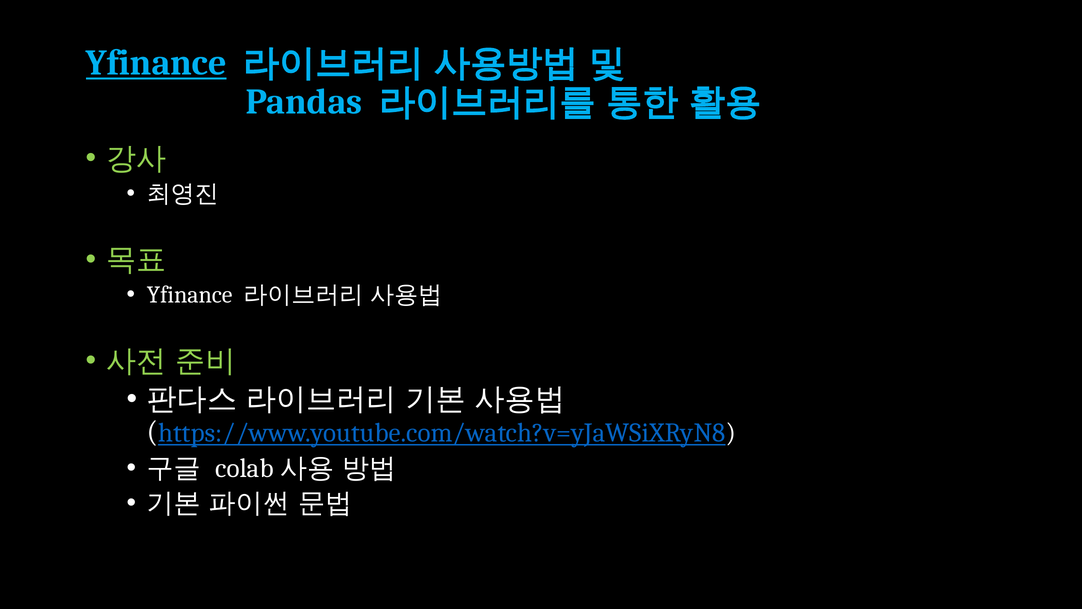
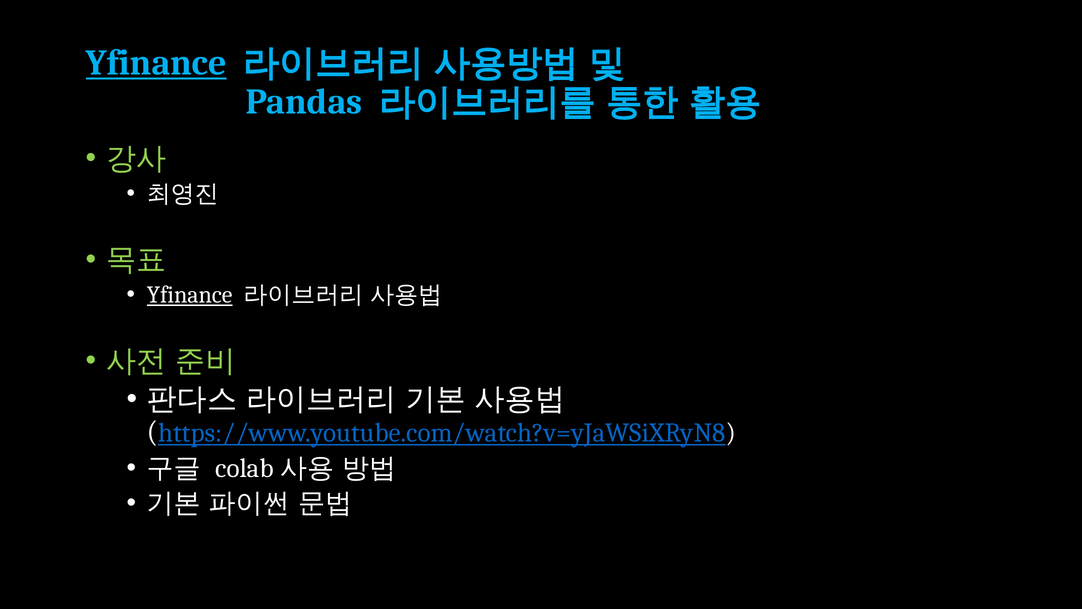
Yfinance underline: none -> present (190, 295)
